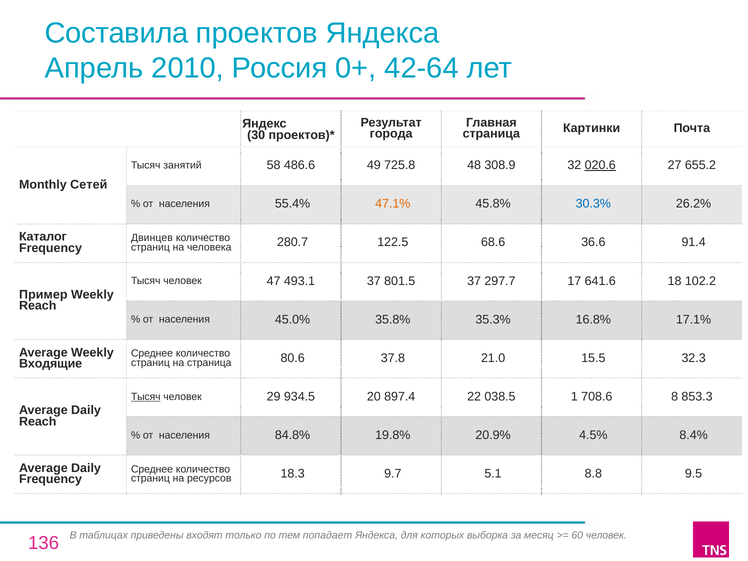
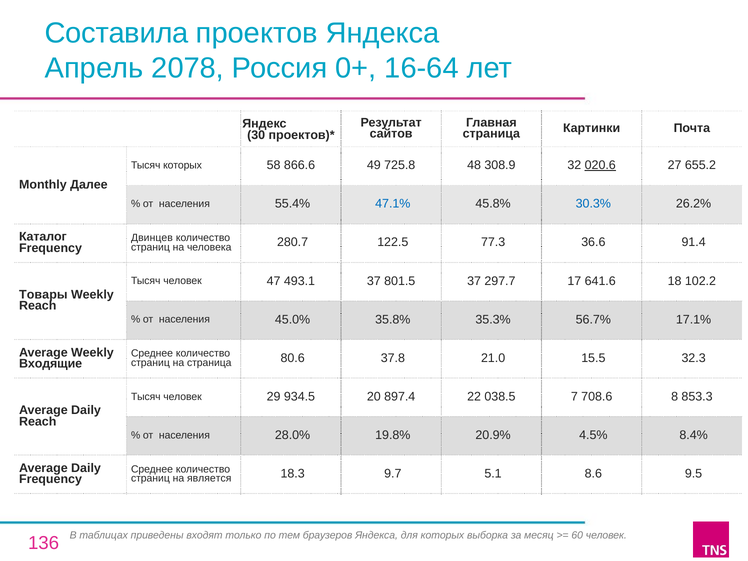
2010: 2010 -> 2078 (188, 68)
42-64: 42-64 -> 16-64 (422, 68)
города: города -> сайтов (391, 134)
Тысяч занятий: занятий -> которых (183, 165)
486.6: 486.6 -> 866.6 (300, 165)
Сетей: Сетей -> Далее (89, 185)
47.1% colour: orange -> blue (393, 204)
68.6: 68.6 -> 77.3 (493, 242)
Пример: Пример -> Товары (43, 295)
16.8%: 16.8% -> 56.7% (593, 319)
Тысяч underline: present -> none (146, 397)
1: 1 -> 7 (574, 397)
84.8%: 84.8% -> 28.0% (293, 435)
ресурсов: ресурсов -> является (209, 478)
8.8: 8.8 -> 8.6 (593, 474)
попадает: попадает -> браузеров (328, 535)
